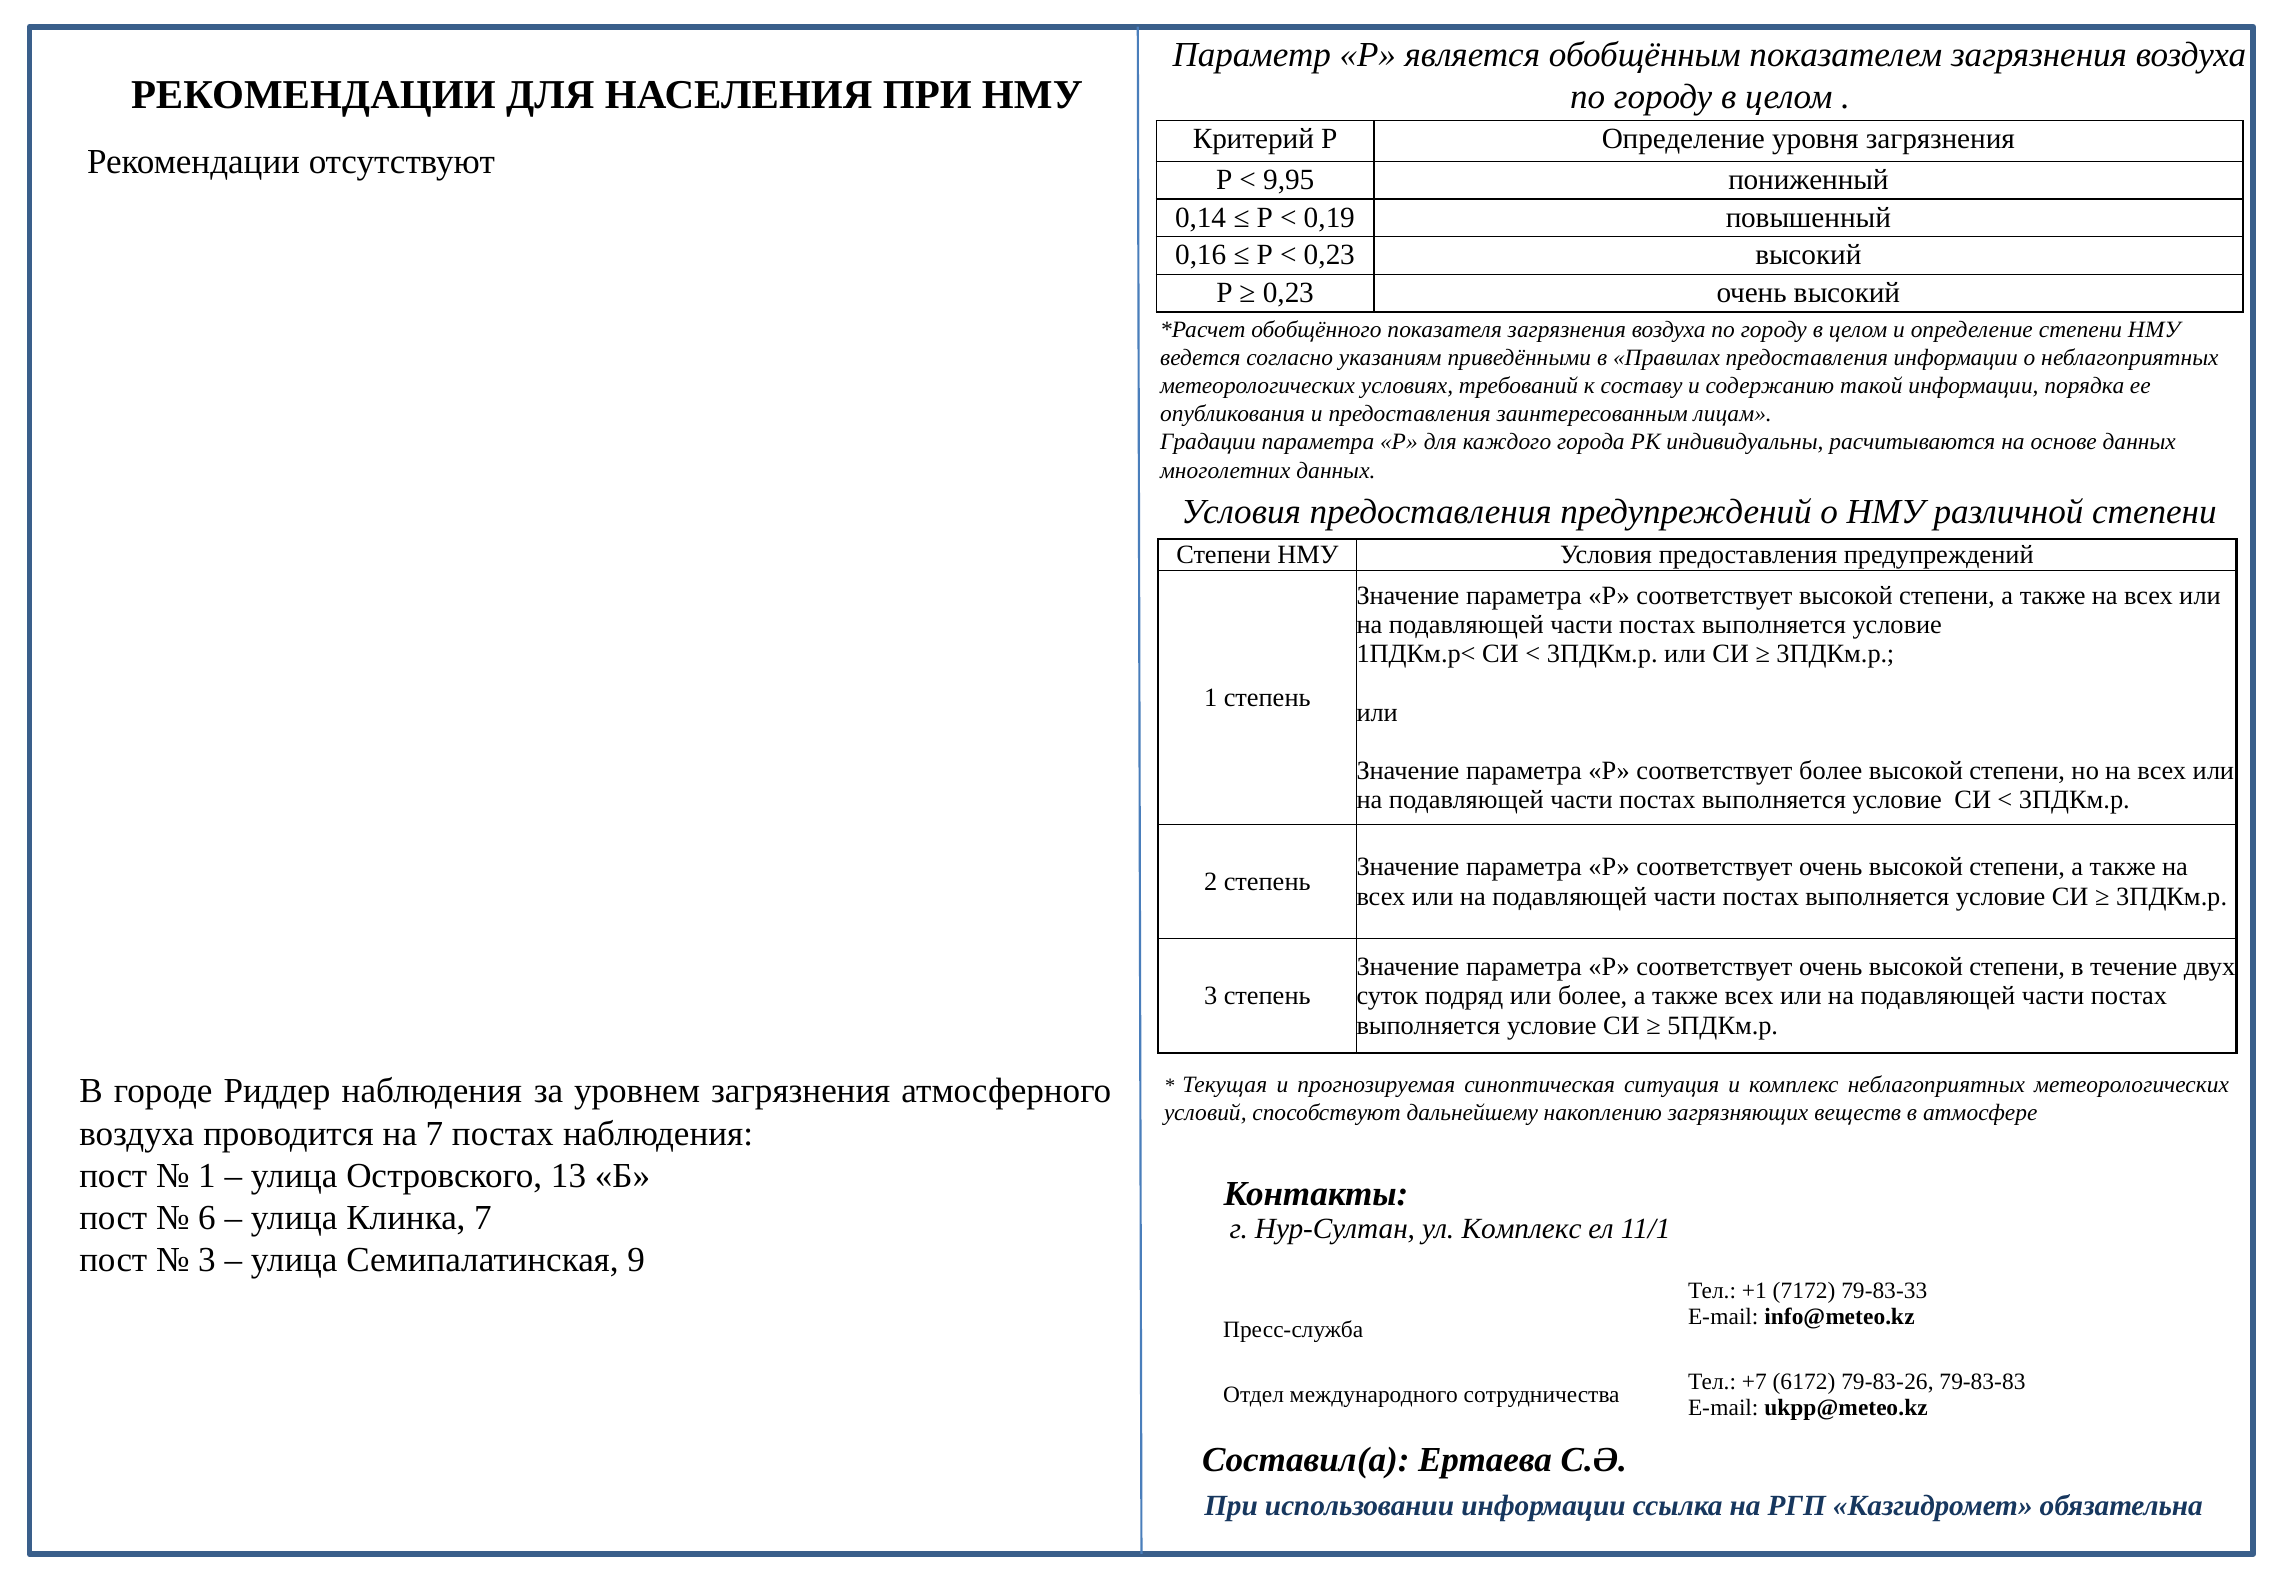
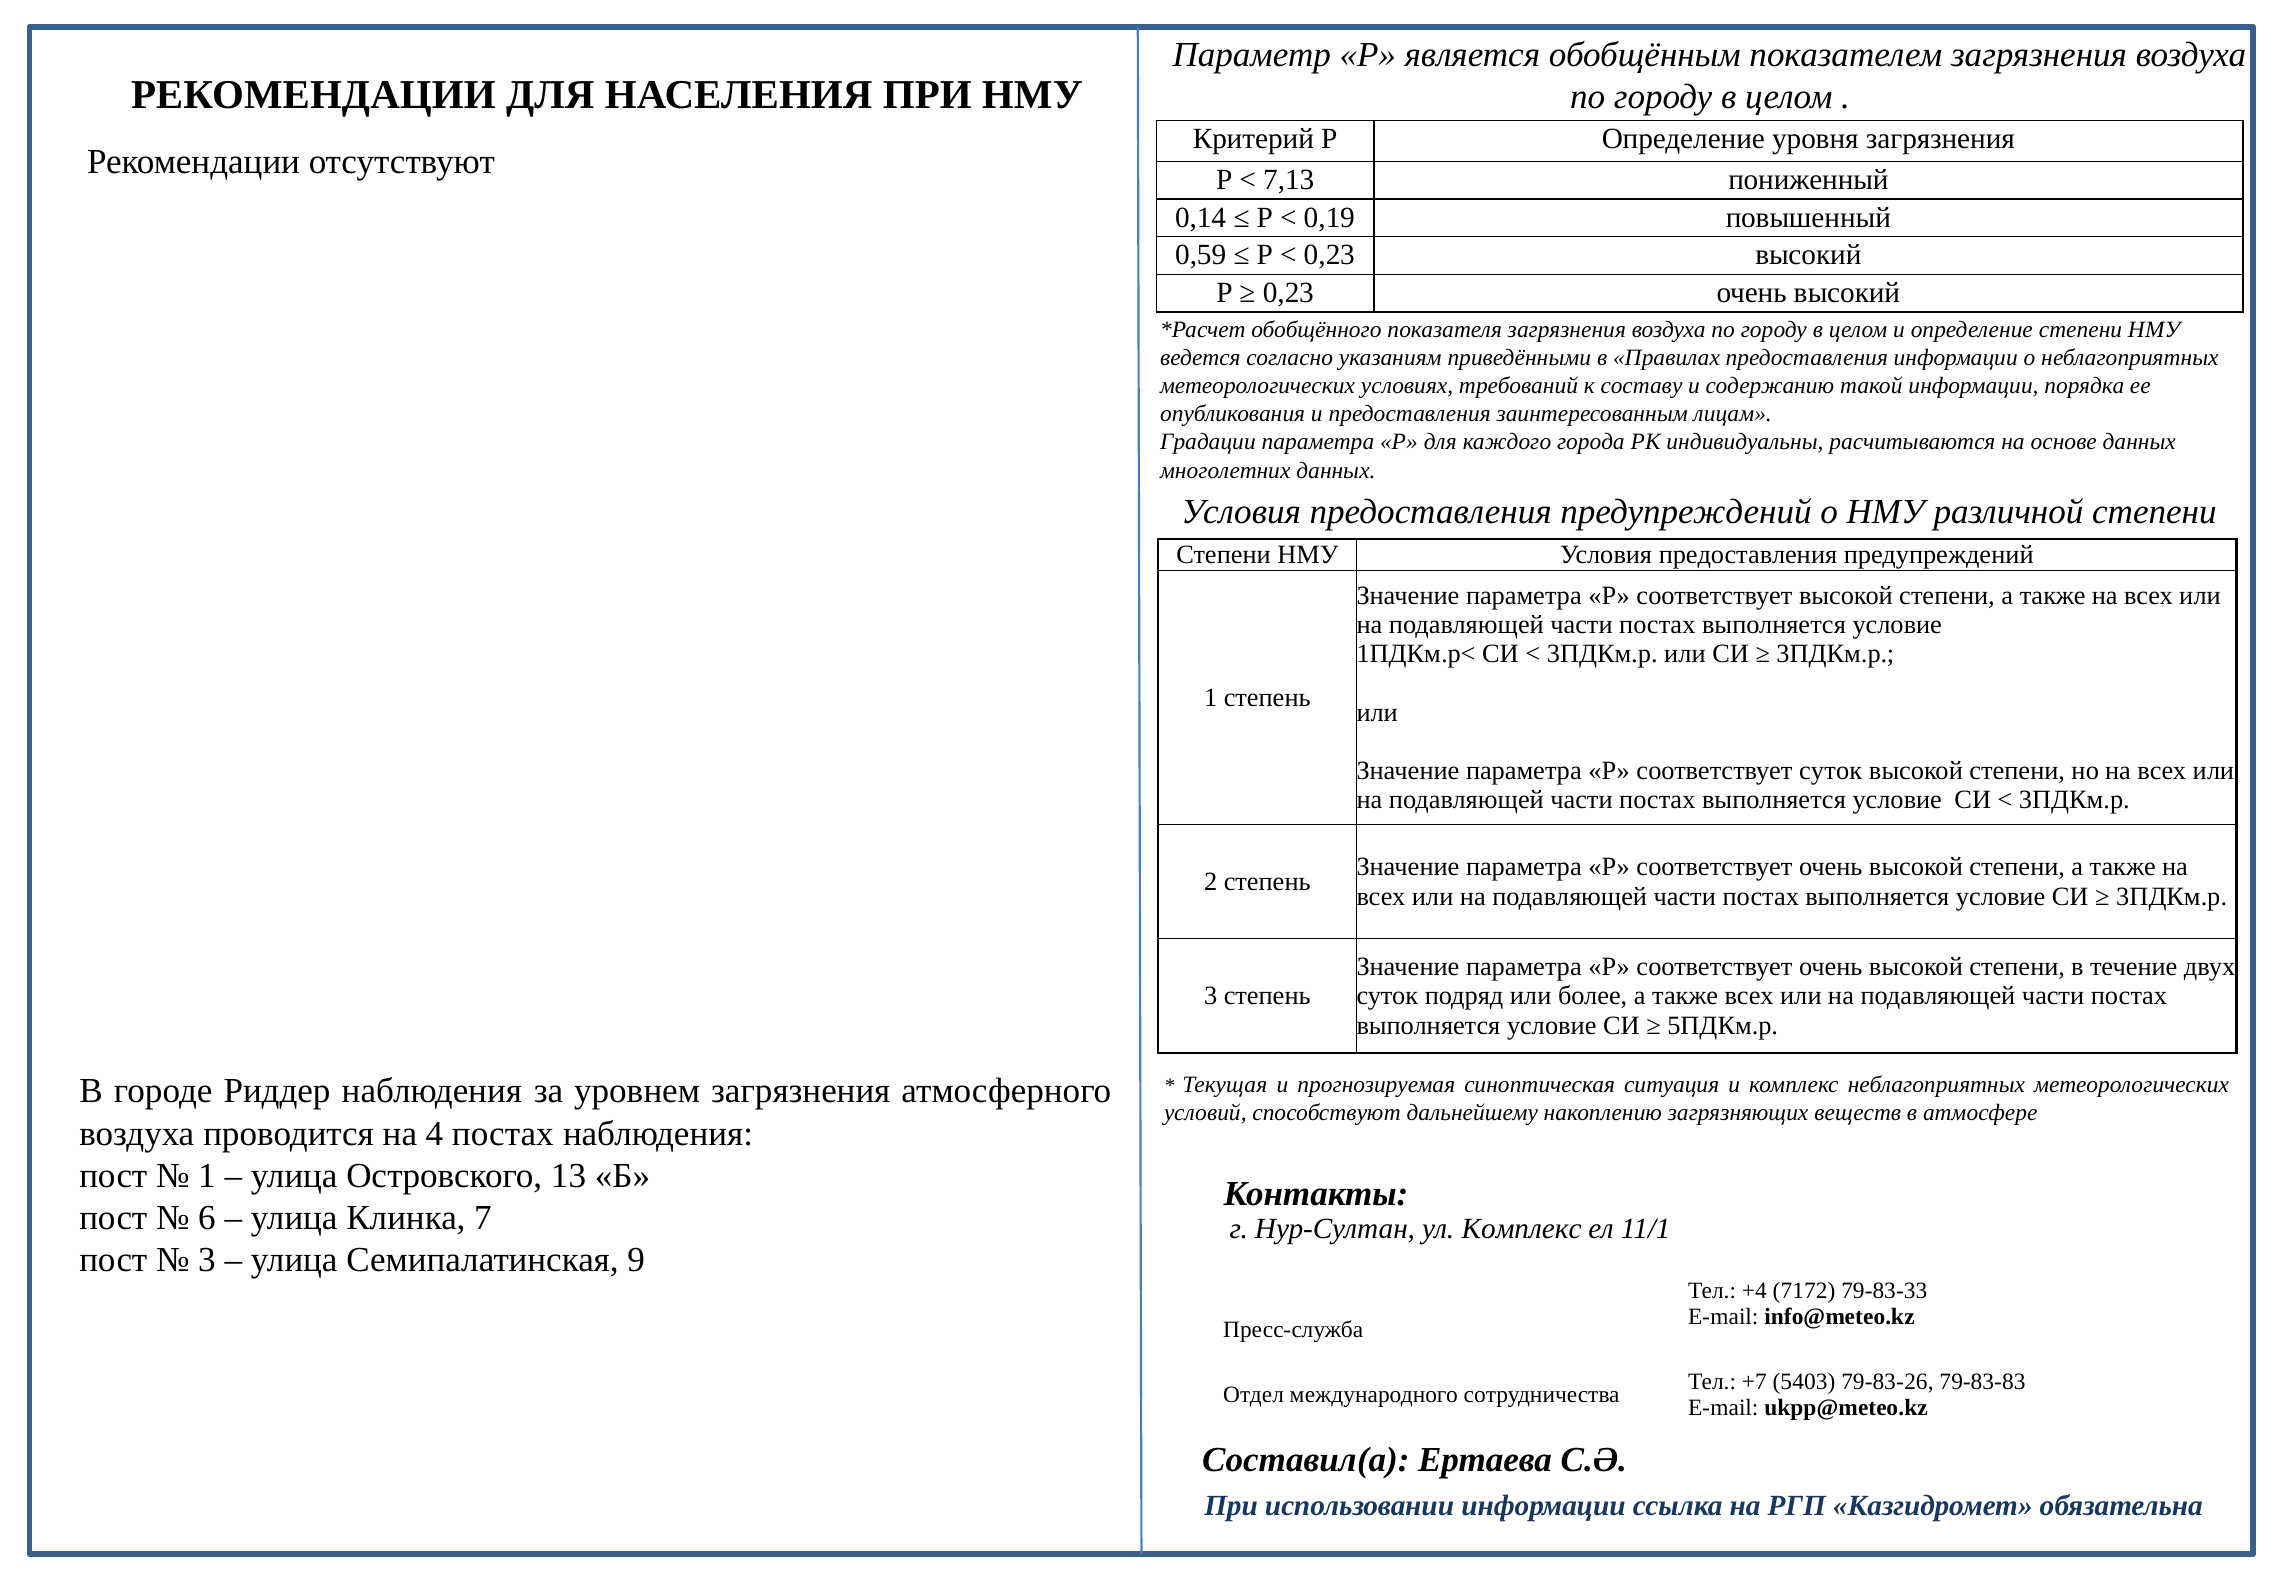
9,95: 9,95 -> 7,13 (1289, 180)
0,16: 0,16 -> 0,59 (1201, 255)
соответствует более: более -> суток (1831, 771)
на 7: 7 -> 4 (434, 1133)
+1: +1 -> +4 (1754, 1290)
6172: 6172 -> 5403 (1804, 1382)
